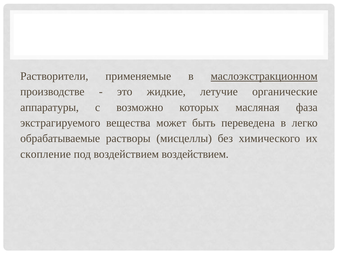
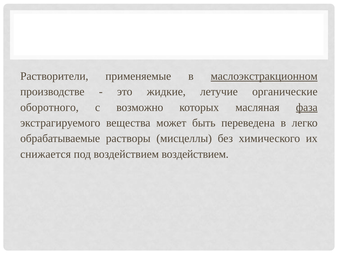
аппаратуры: аппаратуры -> оборотного (49, 107)
фаза underline: none -> present (307, 107)
скопление: скопление -> снижается (46, 154)
